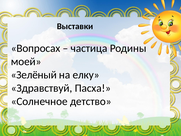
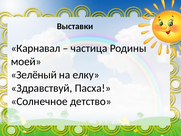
Вопросах: Вопросах -> Карнавал (36, 48)
